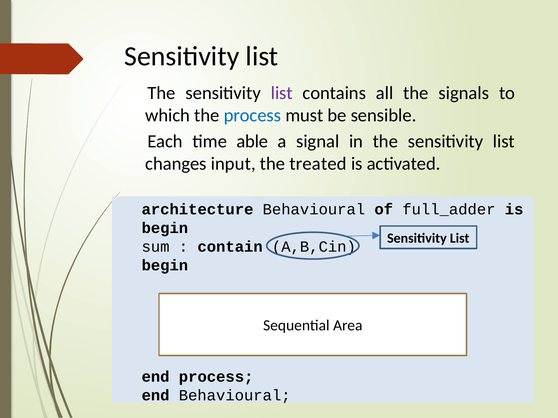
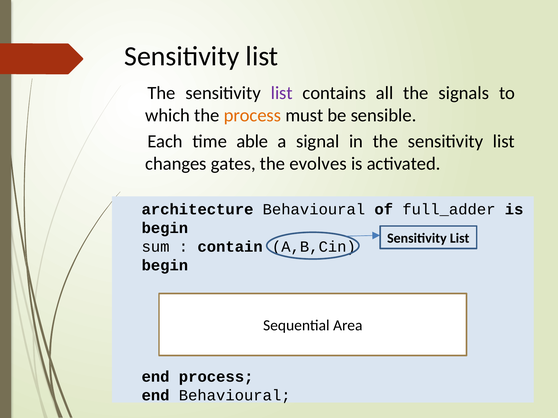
process colour: blue -> orange (252, 116)
input: input -> gates (233, 164)
treated: treated -> evolves (318, 164)
